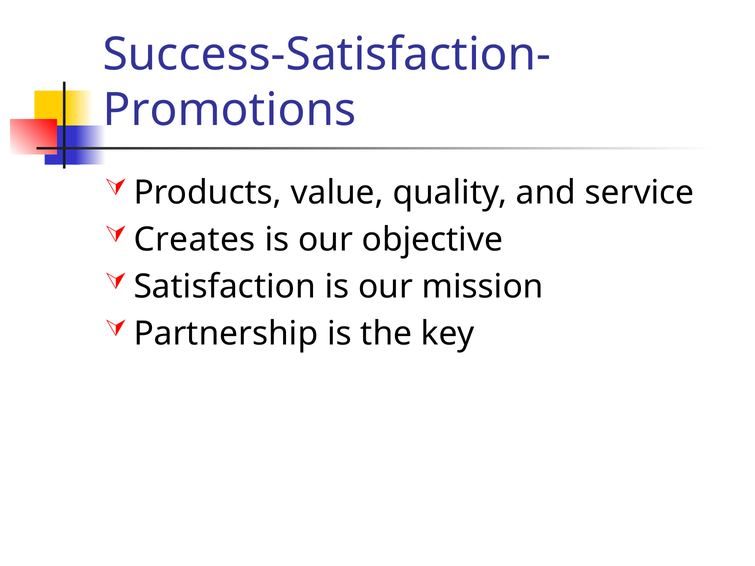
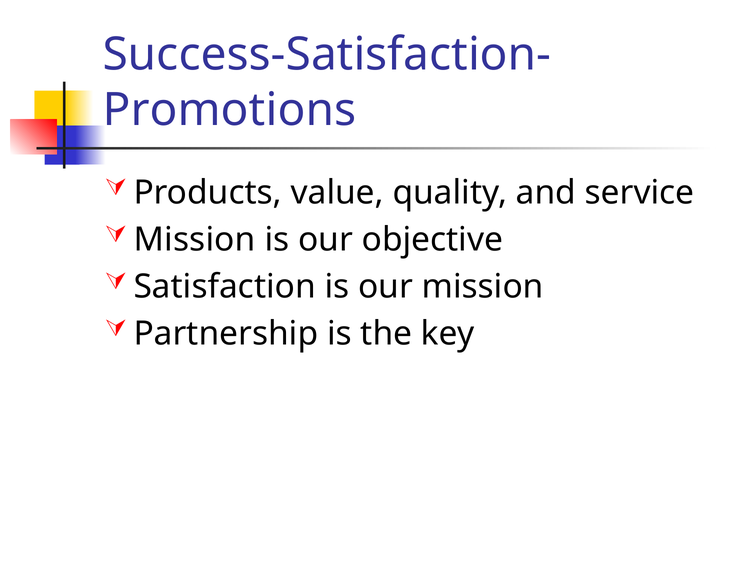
Creates: Creates -> Mission (195, 240)
